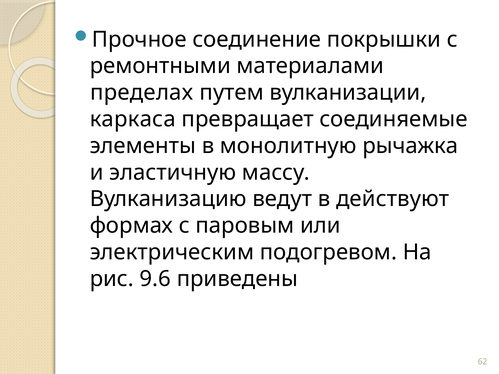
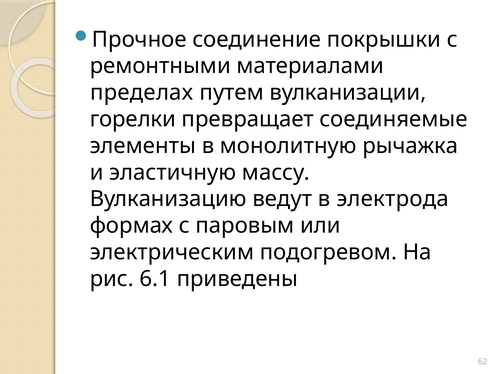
каркаса: каркаса -> горелки (133, 119)
действуют: действуют -> электрода (393, 199)
9.6: 9.6 -> 6.1 (155, 279)
